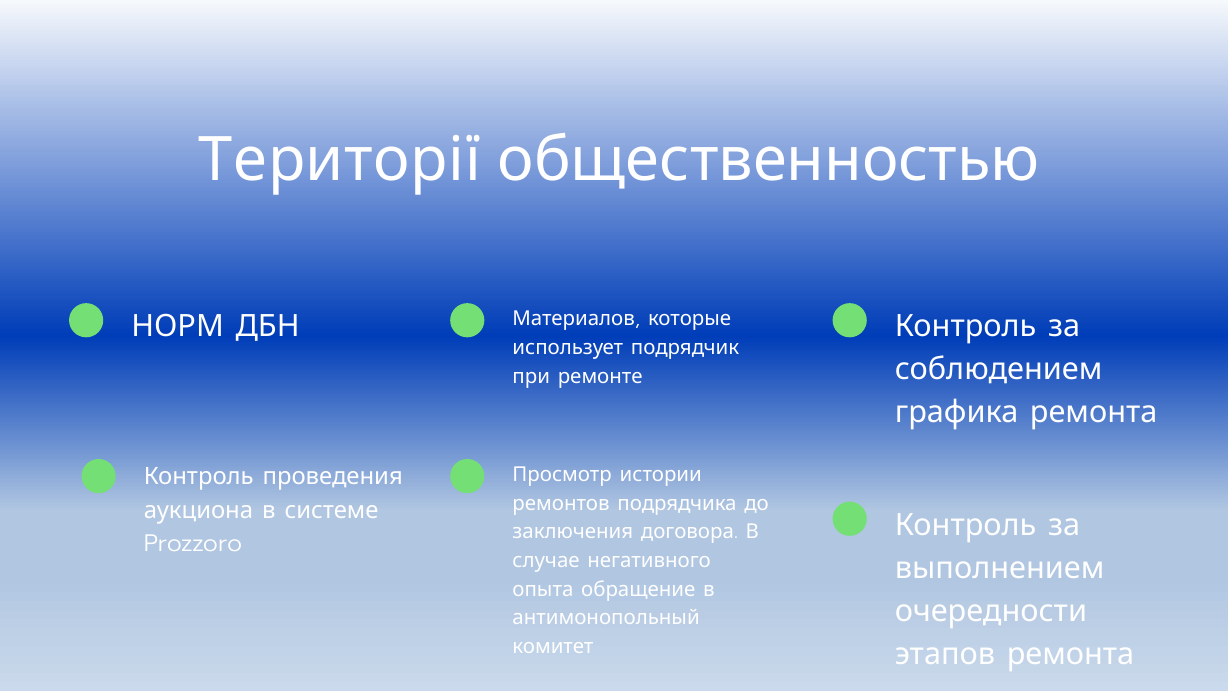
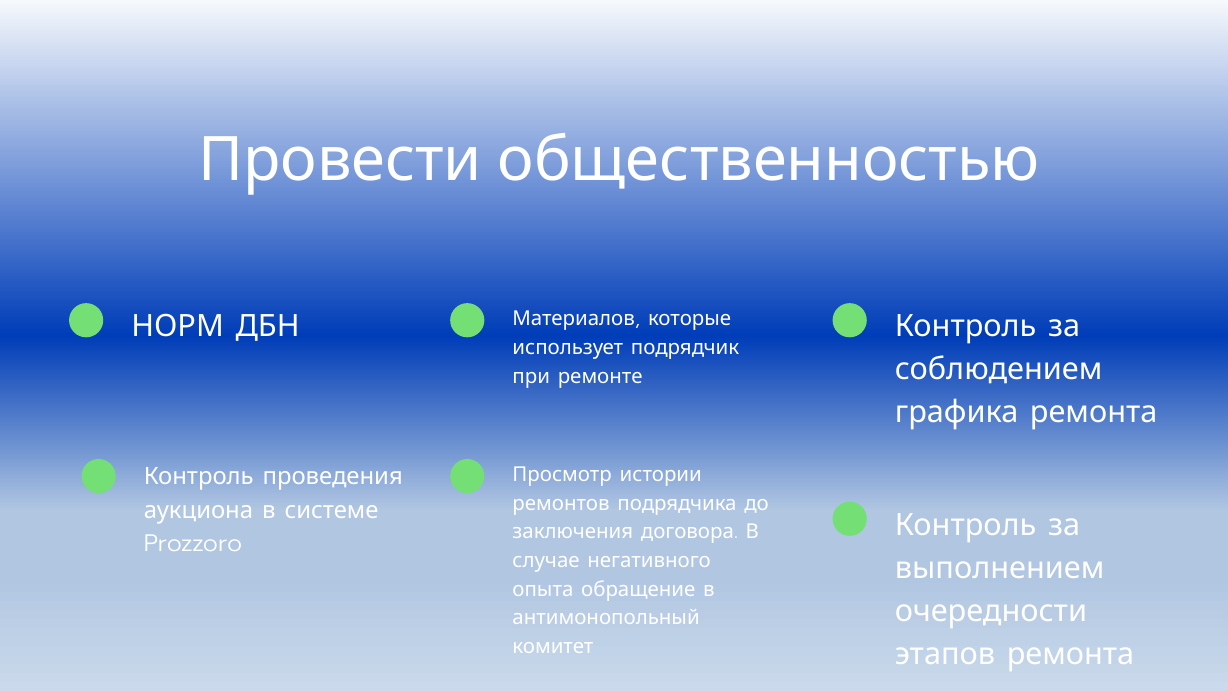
Території: Території -> Провести (340, 160)
